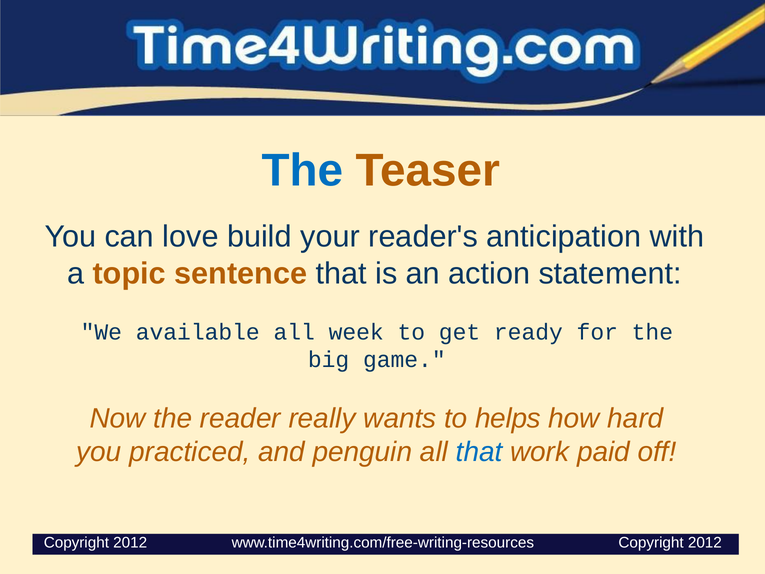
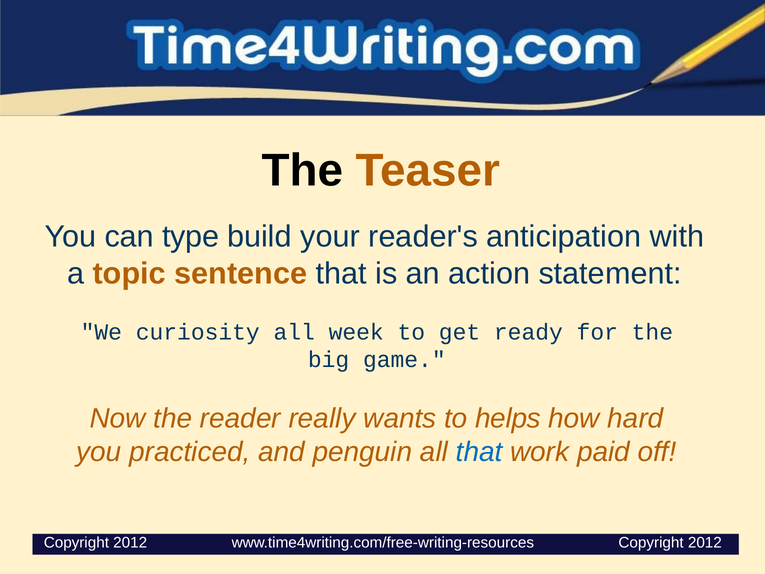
The colour: blue -> black (302, 171)
love: love -> type (191, 237)
available: available -> curiosity (198, 332)
